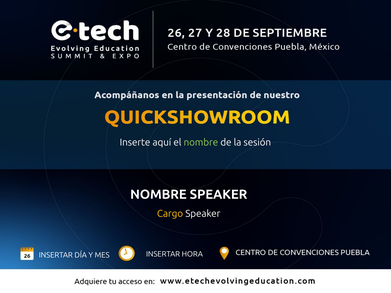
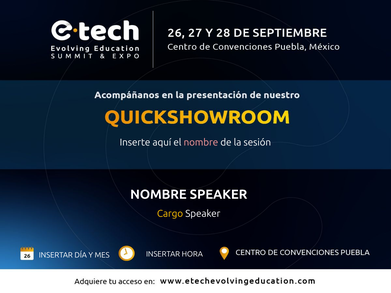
nombre colour: light green -> pink (201, 142)
